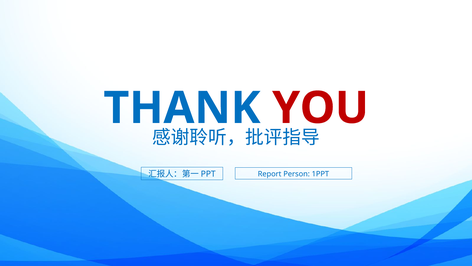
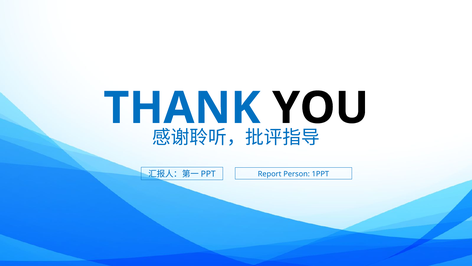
YOU colour: red -> black (320, 108)
